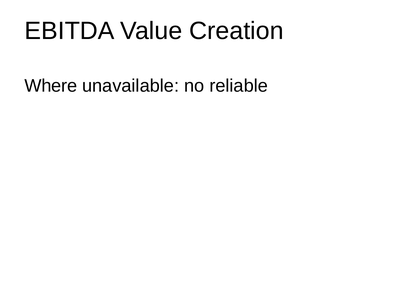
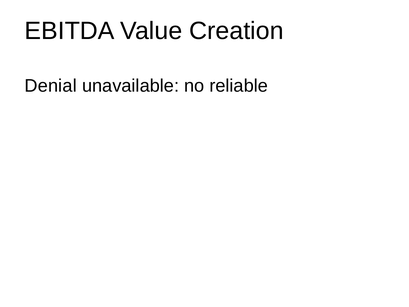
Where: Where -> Denial (51, 86)
